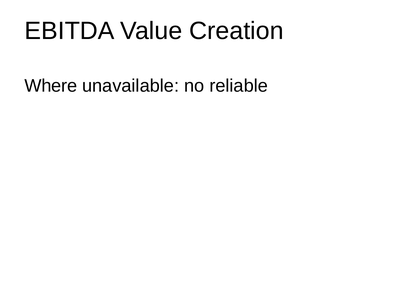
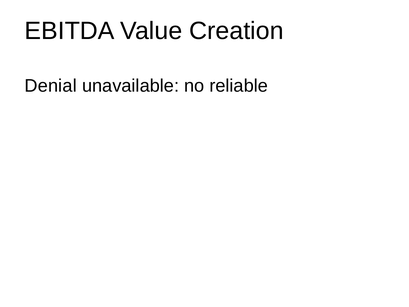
Where: Where -> Denial (51, 86)
